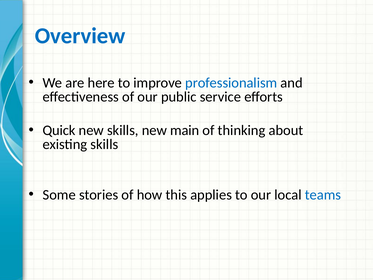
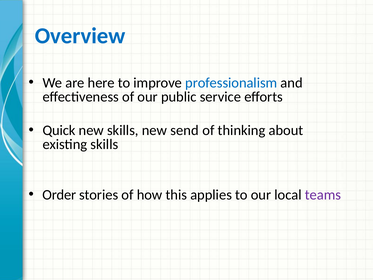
main: main -> send (185, 130)
Some: Some -> Order (59, 195)
teams colour: blue -> purple (323, 195)
